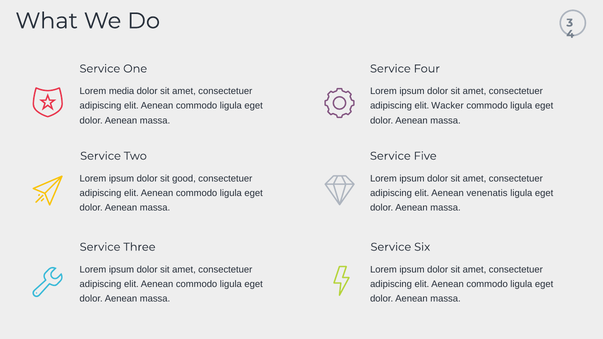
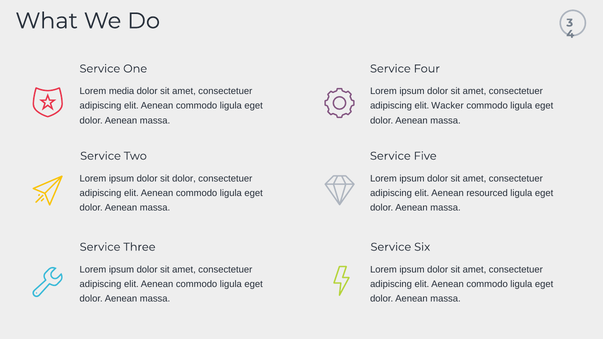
sit good: good -> dolor (184, 179)
venenatis: venenatis -> resourced (487, 193)
